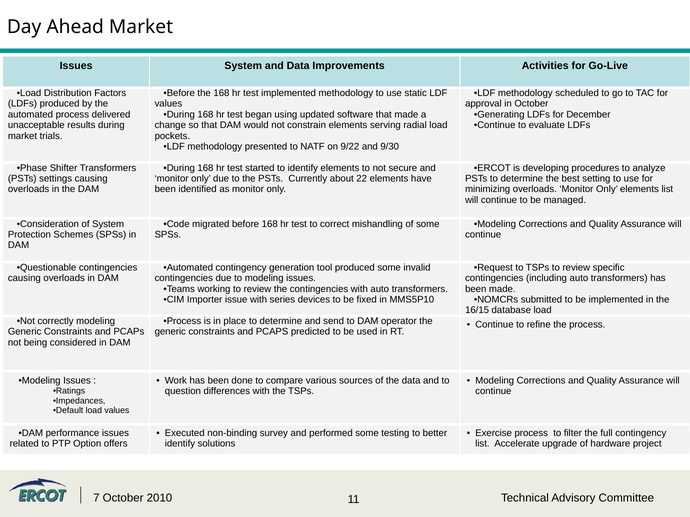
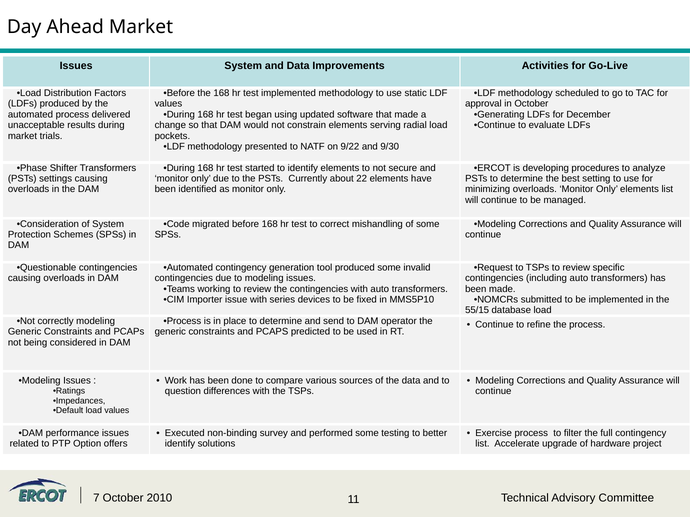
16/15: 16/15 -> 55/15 (477, 311)
